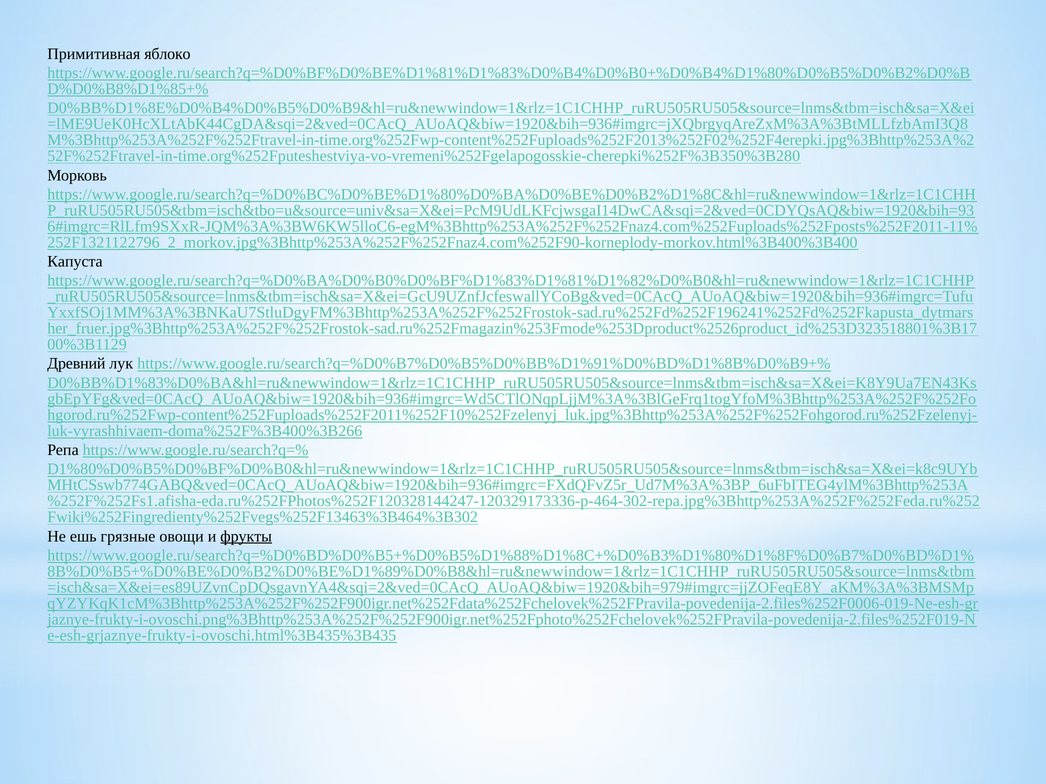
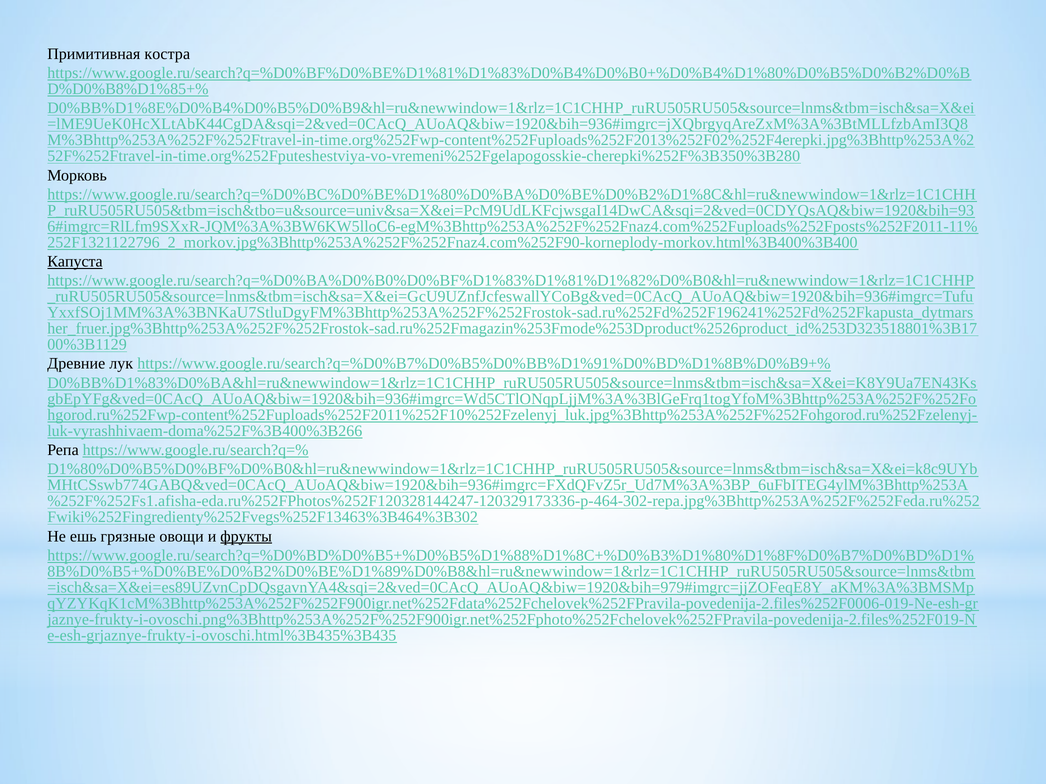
яблоко: яблоко -> костра (167, 54)
Капуста underline: none -> present (75, 262)
Древний: Древний -> Древние (76, 364)
